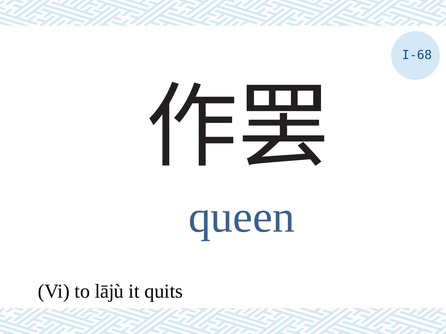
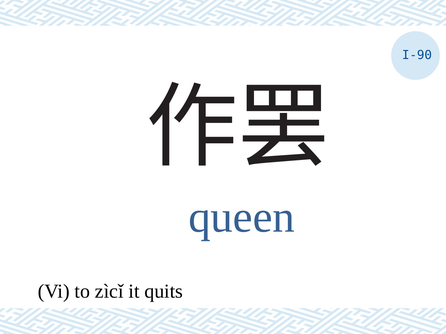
I-68: I-68 -> I-90 (417, 55)
lājù: lājù -> zìcǐ (109, 292)
